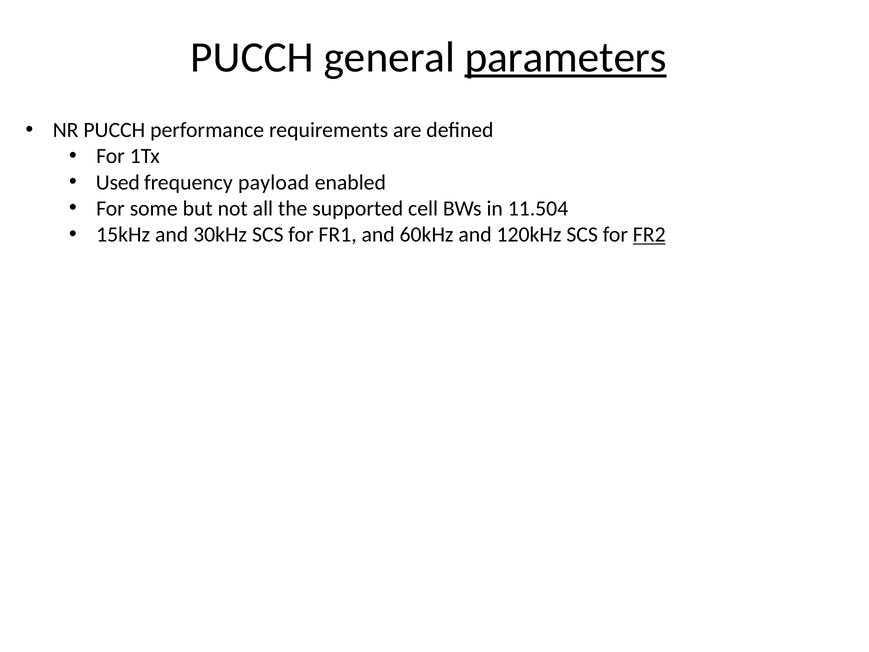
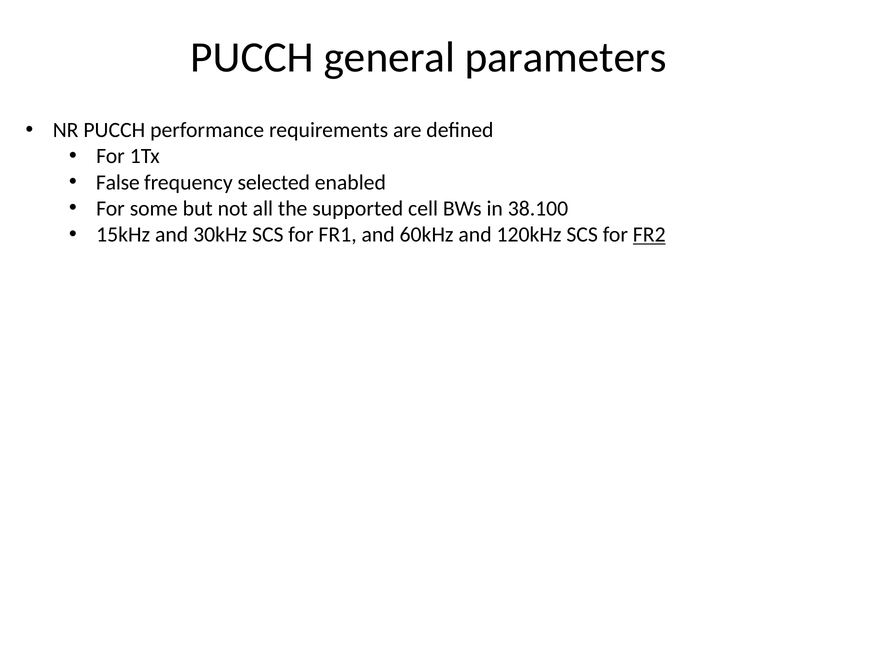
parameters underline: present -> none (566, 57)
Used: Used -> False (118, 182)
payload: payload -> selected (274, 182)
11.504: 11.504 -> 38.100 (538, 208)
